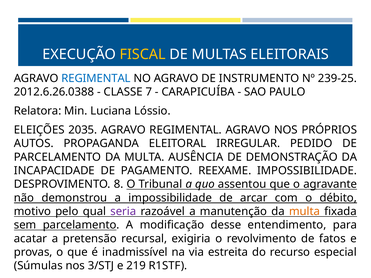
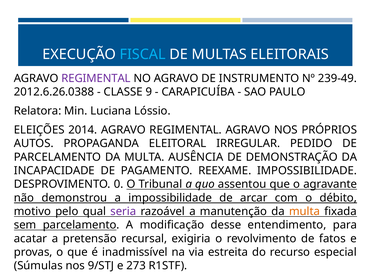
FISCAL colour: yellow -> light blue (143, 54)
REGIMENTAL colour: blue -> purple (96, 78)
239-25: 239-25 -> 239-49 (337, 78)
7: 7 -> 9 (149, 92)
2035: 2035 -> 2014 (83, 130)
8: 8 -> 0 (119, 184)
3/STJ: 3/STJ -> 9/STJ (101, 266)
219: 219 -> 273 (136, 266)
